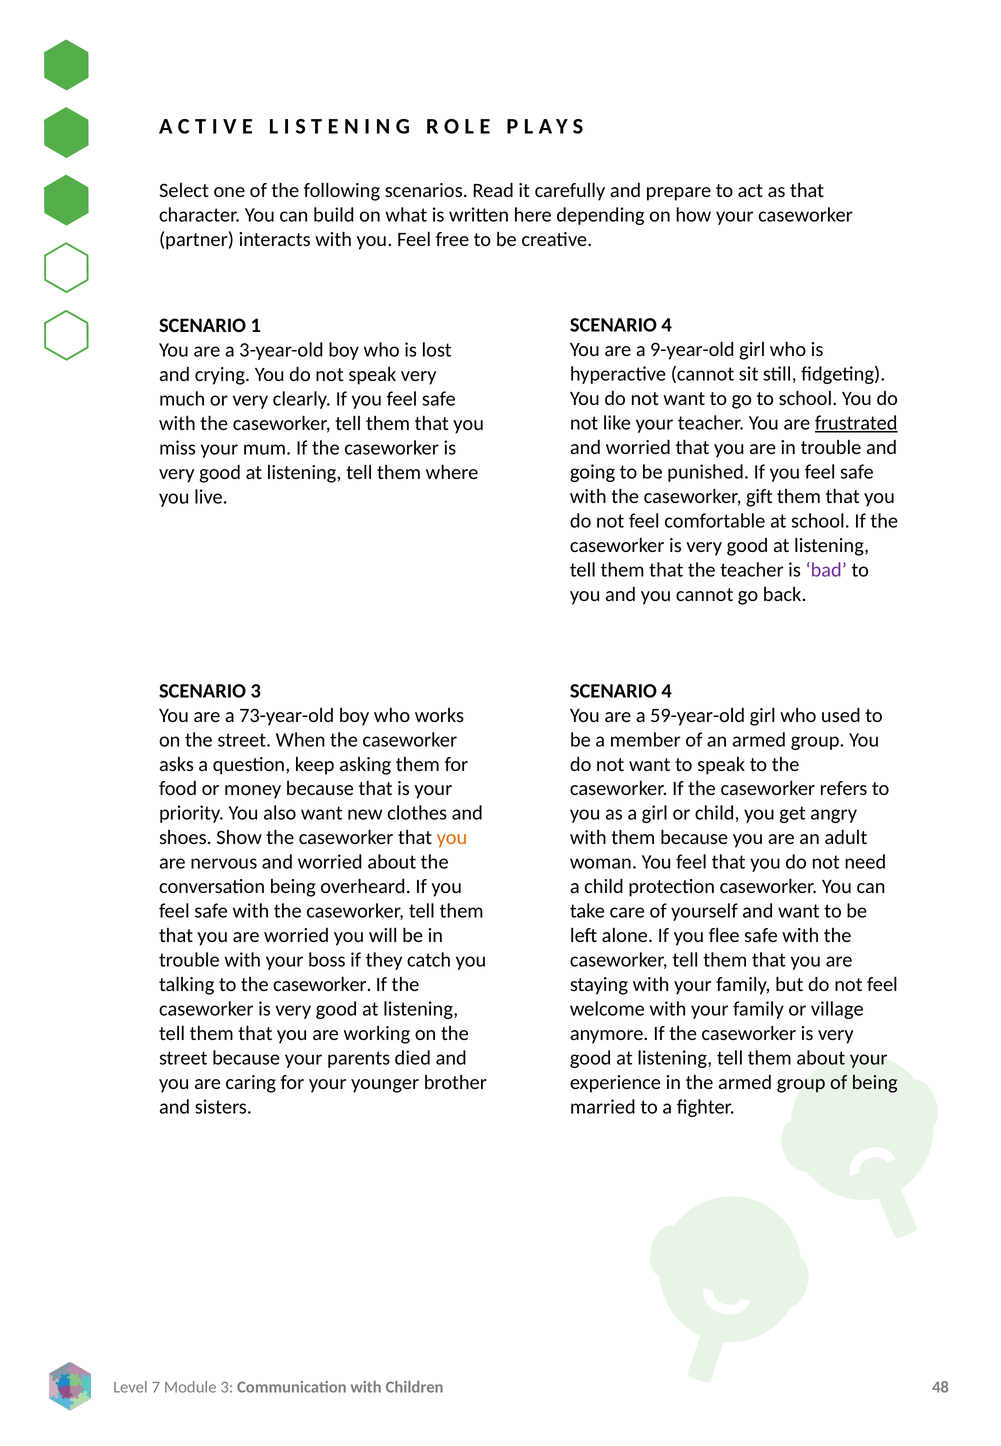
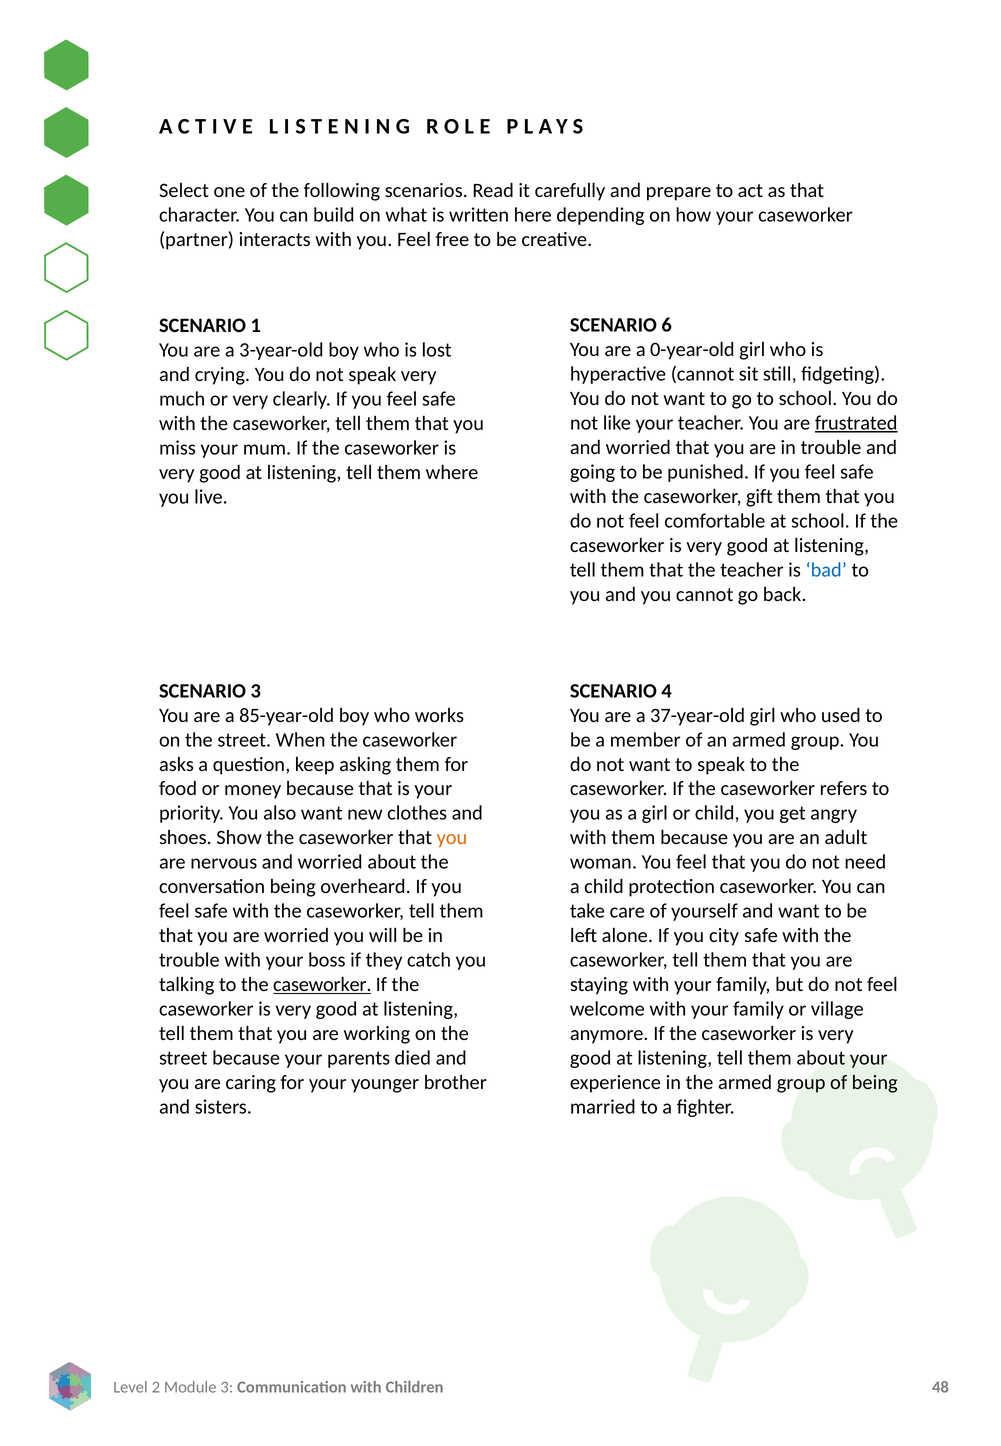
4: 4 -> 6 (667, 325)
9-year-old: 9-year-old -> 0-year-old (692, 350)
bad colour: purple -> blue (826, 570)
73-year-old: 73-year-old -> 85-year-old (287, 715)
59-year-old: 59-year-old -> 37-year-old (698, 715)
flee: flee -> city (724, 936)
caseworker underline: none -> present (322, 985)
7: 7 -> 2 (156, 1387)
